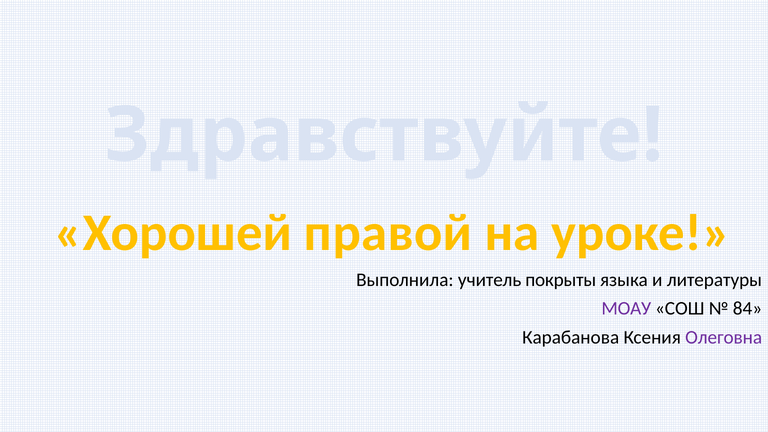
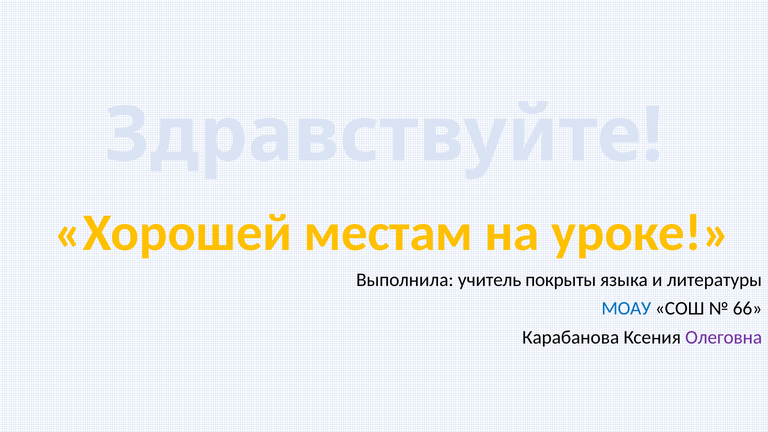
правой: правой -> местам (388, 233)
МОАУ colour: purple -> blue (626, 309)
84: 84 -> 66 (747, 309)
